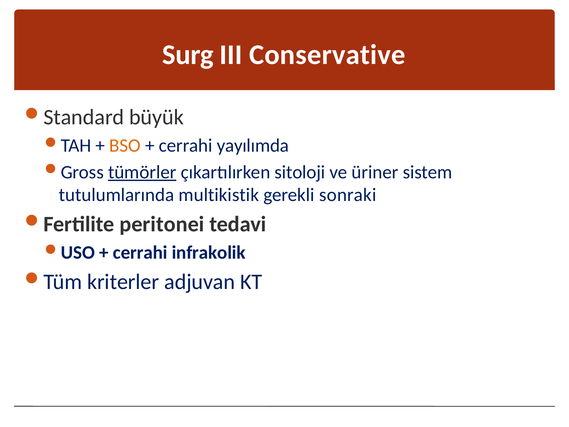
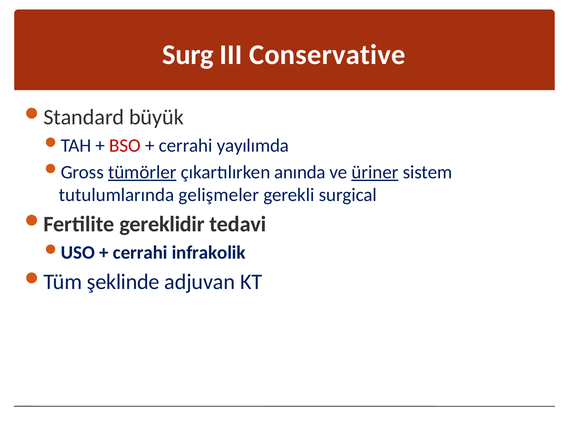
BSO colour: orange -> red (125, 145)
sitoloji: sitoloji -> anında (300, 172)
üriner underline: none -> present (375, 172)
multikistik: multikistik -> gelişmeler (219, 195)
sonraki: sonraki -> surgical (348, 195)
peritonei: peritonei -> gereklidir (162, 224)
kriterler: kriterler -> şeklinde (123, 282)
